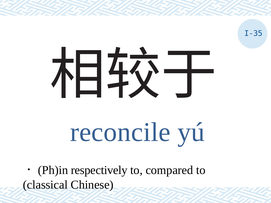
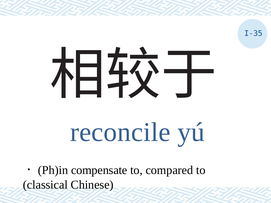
respectively: respectively -> compensate (99, 170)
